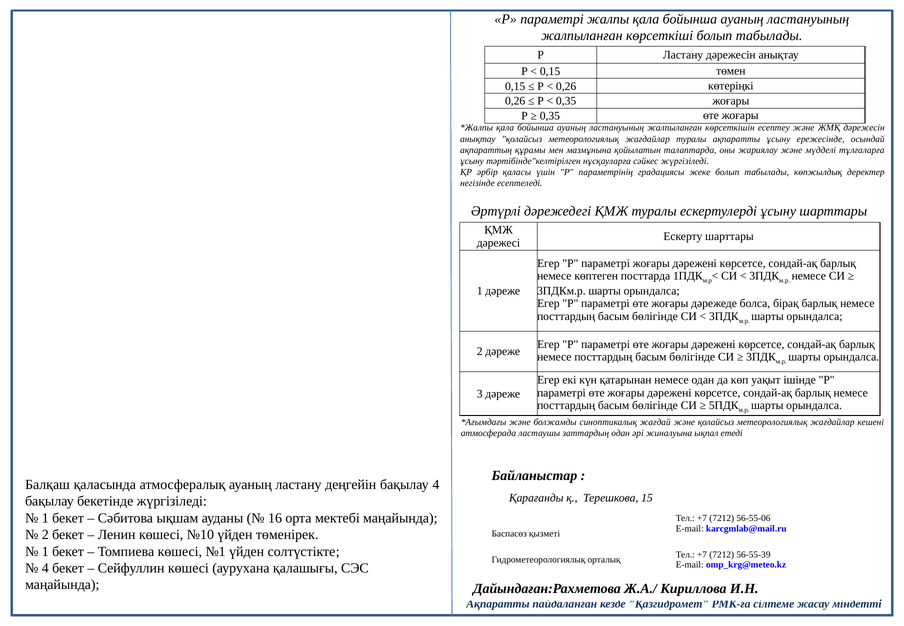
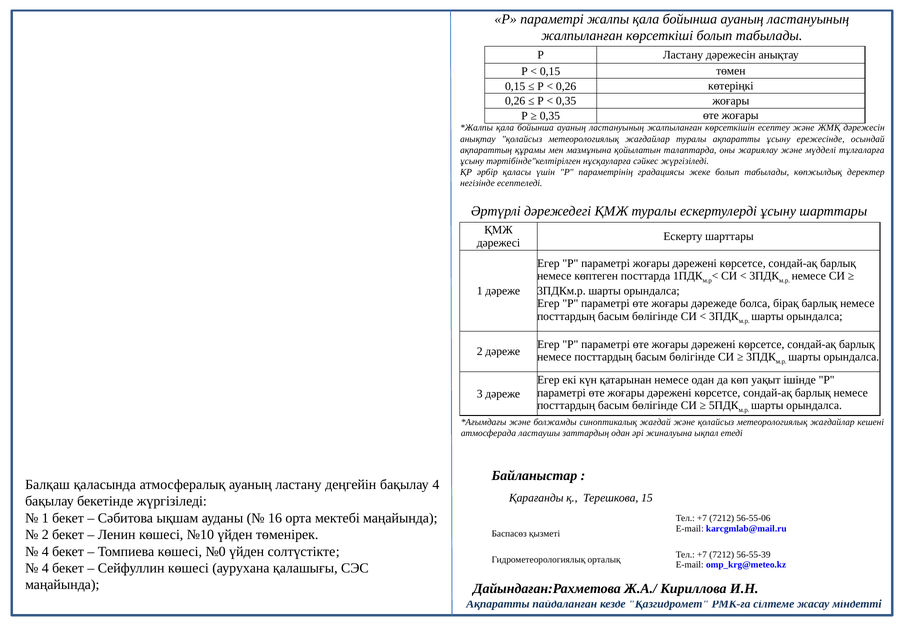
1: 1 -> 4 (45, 551)
№1: №1 -> №0 (216, 551)
